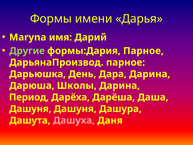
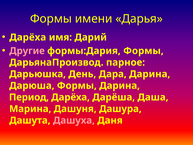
Maryna: Maryna -> Дарёха (28, 37)
Другие colour: light green -> pink (27, 51)
формы:Дария Парное: Парное -> Формы (143, 51)
Дарюша Школы: Школы -> Формы (77, 85)
Дашуня: Дашуня -> Марина (30, 109)
